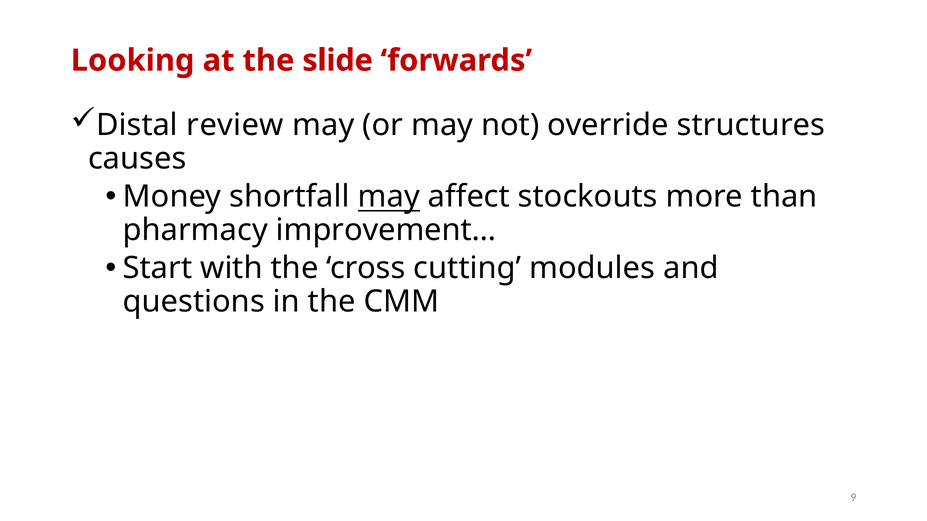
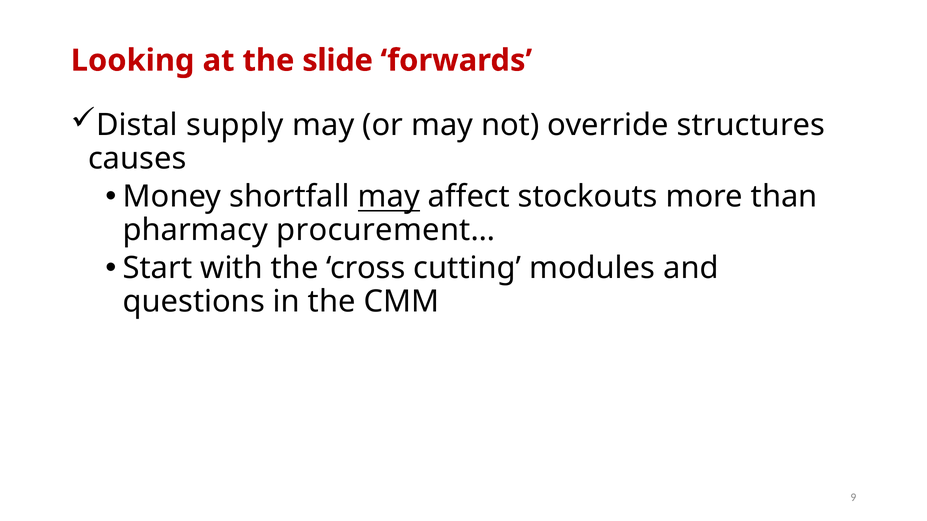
review: review -> supply (235, 125)
improvement…: improvement… -> procurement… (386, 230)
